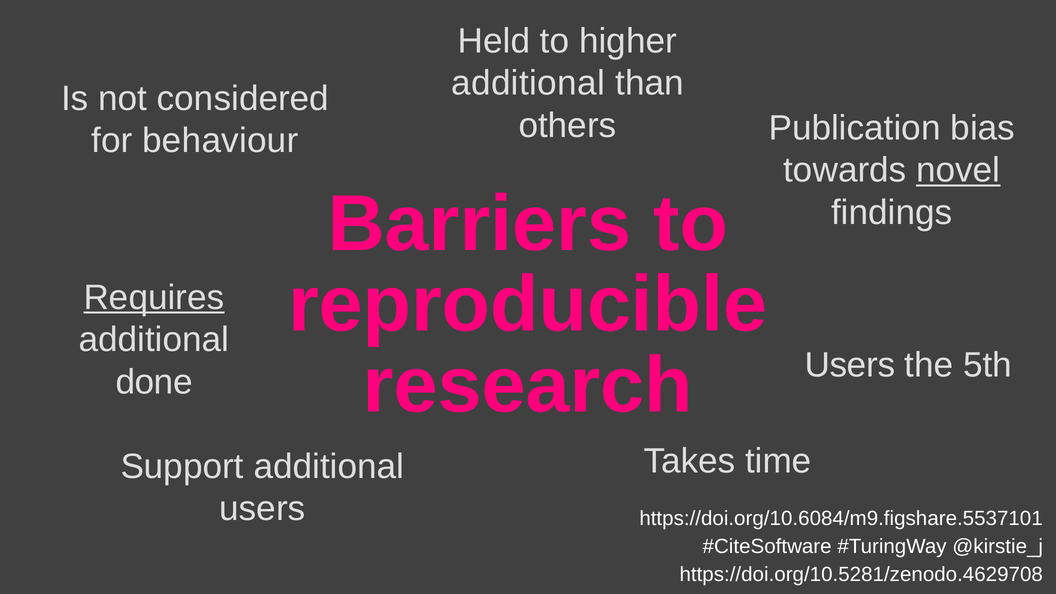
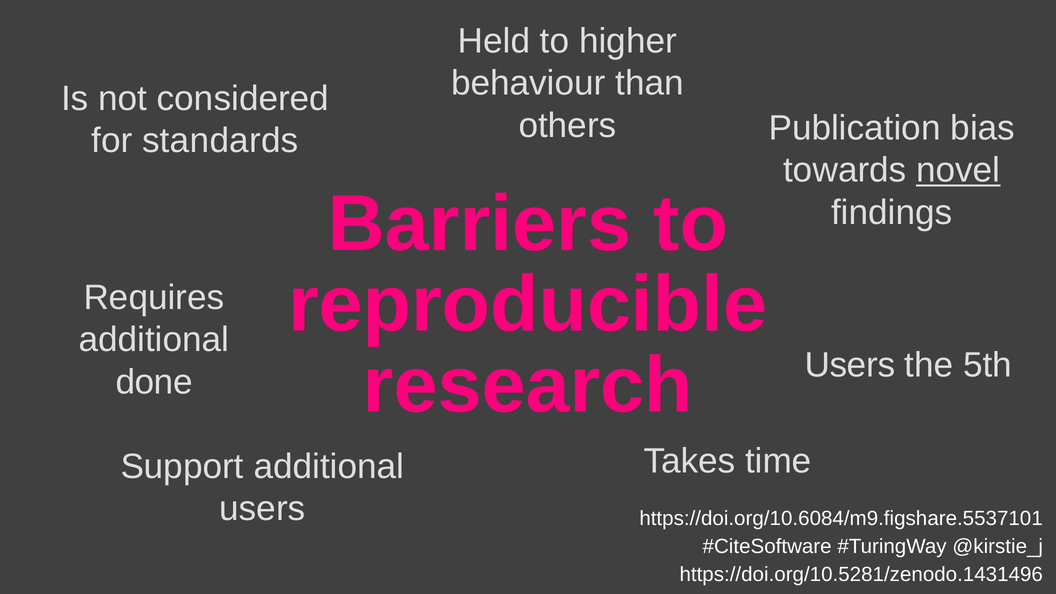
additional: additional -> behaviour (528, 83)
behaviour: behaviour -> standards (220, 141)
Requires underline: present -> none (154, 297)
https://doi.org/10.5281/zenodo.4629708: https://doi.org/10.5281/zenodo.4629708 -> https://doi.org/10.5281/zenodo.1431496 (861, 575)
